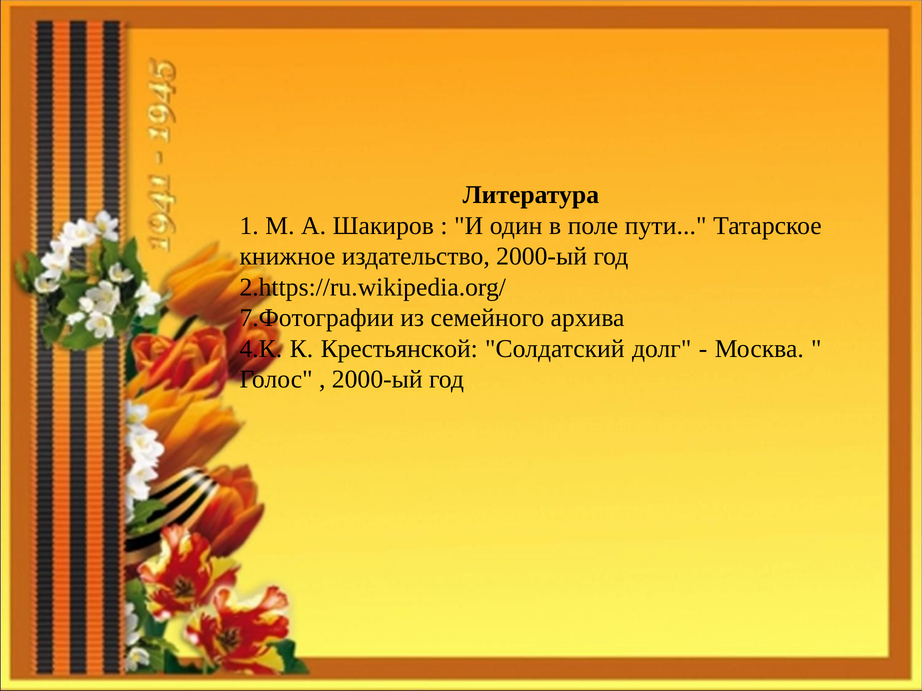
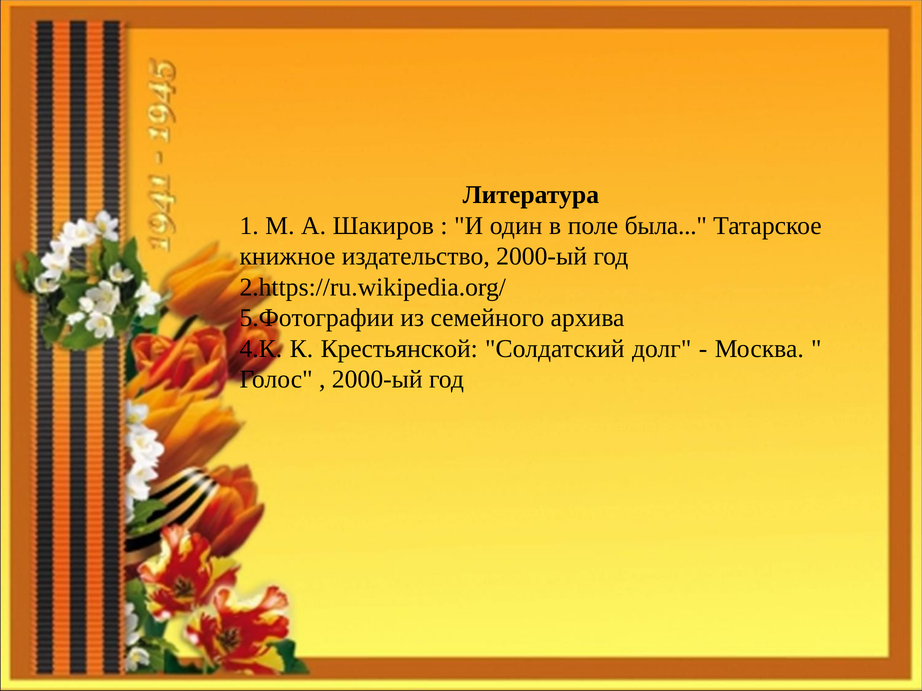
пути: пути -> была (666, 226)
7.Фотографии: 7.Фотографии -> 5.Фотографии (317, 318)
